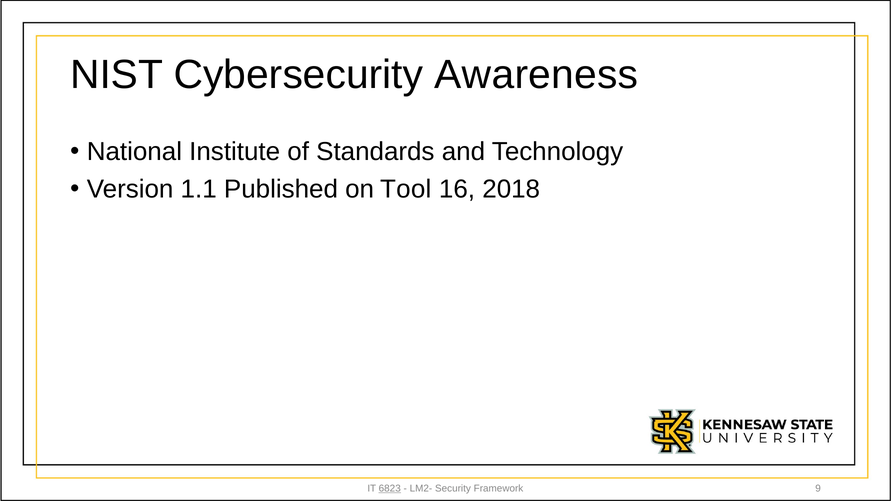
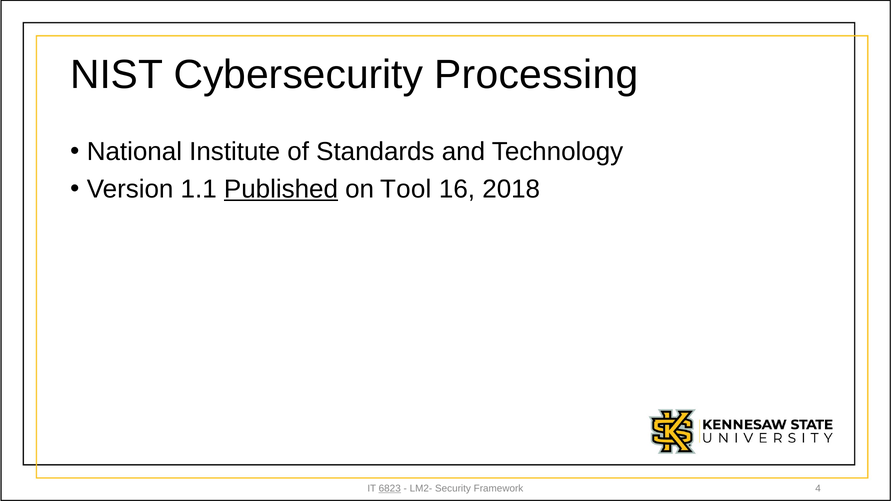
Awareness: Awareness -> Processing (536, 75)
Published underline: none -> present (281, 189)
9: 9 -> 4 (818, 489)
